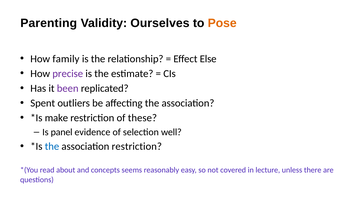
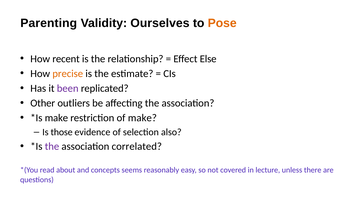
family: family -> recent (66, 59)
precise colour: purple -> orange (68, 74)
Spent: Spent -> Other (43, 103)
of these: these -> make (142, 118)
panel: panel -> those (62, 132)
well: well -> also (171, 132)
the colour: blue -> purple (52, 147)
association restriction: restriction -> correlated (137, 147)
